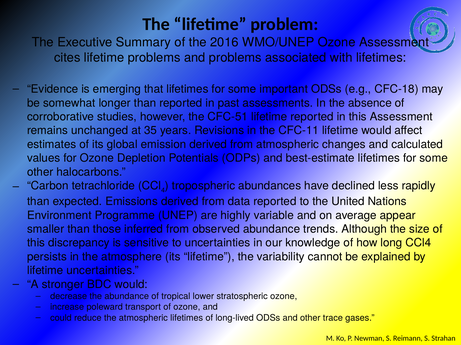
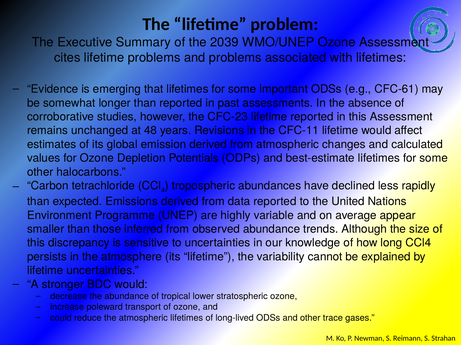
2016: 2016 -> 2039 (224, 43)
CFC-18: CFC-18 -> CFC-61 (396, 89)
CFC-51: CFC-51 -> CFC-23 (228, 117)
35: 35 -> 48 (151, 131)
